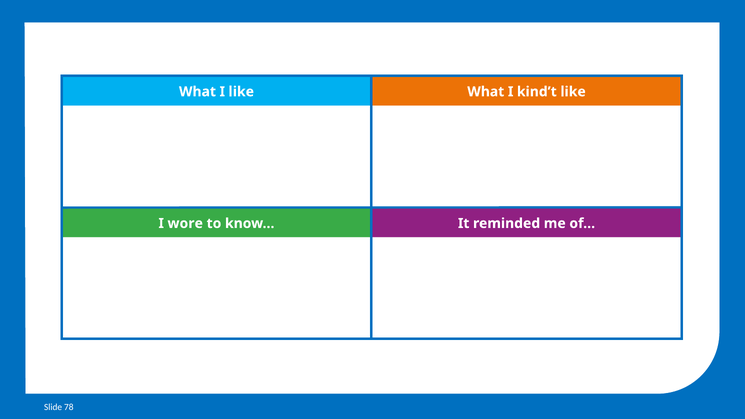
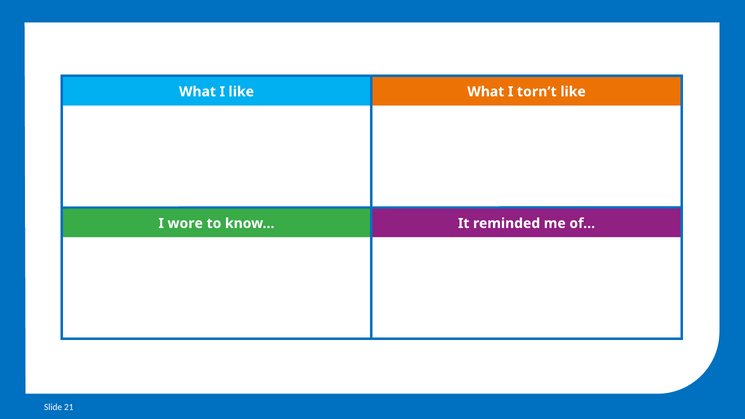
kind’t: kind’t -> torn’t (537, 92)
78: 78 -> 21 (69, 407)
